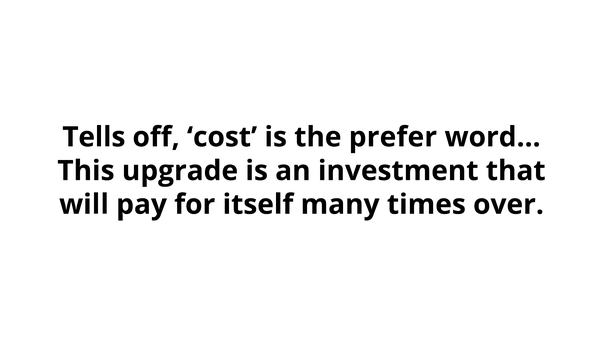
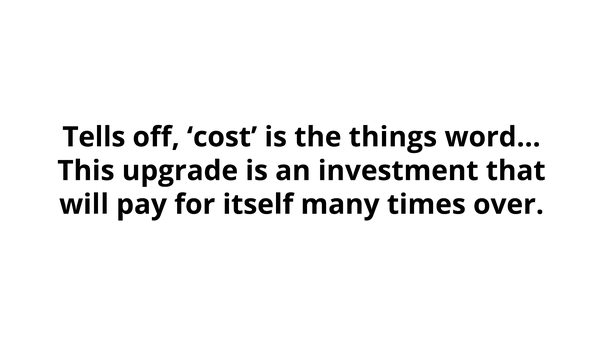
prefer: prefer -> things (393, 137)
